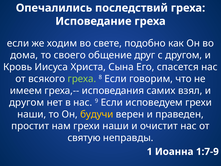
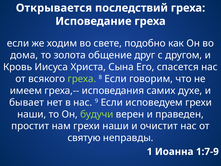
Опечалились: Опечалились -> Открывается (54, 8)
своего: своего -> золота (70, 55)
взял: взял -> духе (190, 90)
другом: другом -> бывает (27, 102)
будучи colour: yellow -> light green (97, 114)
